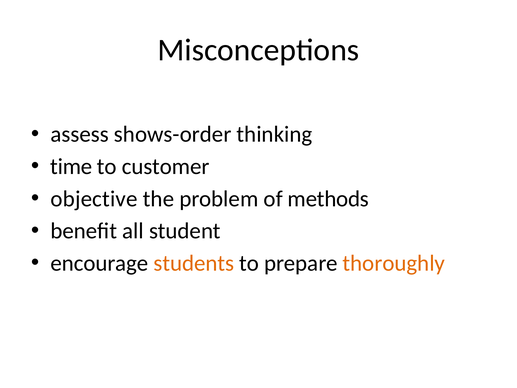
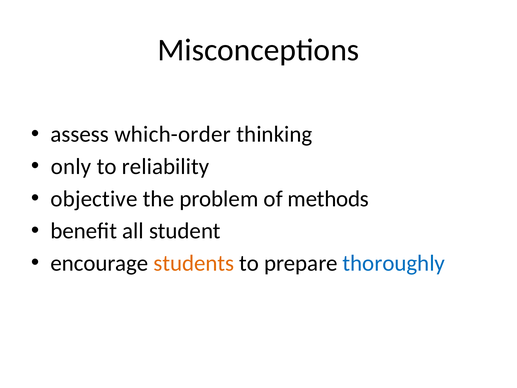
shows-order: shows-order -> which-order (173, 134)
time: time -> only (71, 166)
customer: customer -> reliability (166, 166)
thoroughly colour: orange -> blue (394, 263)
